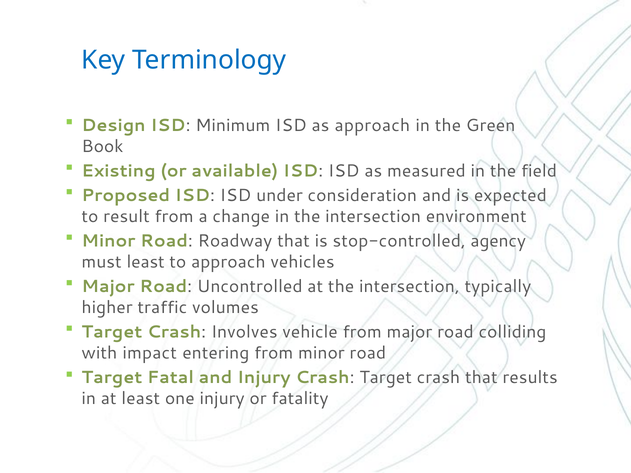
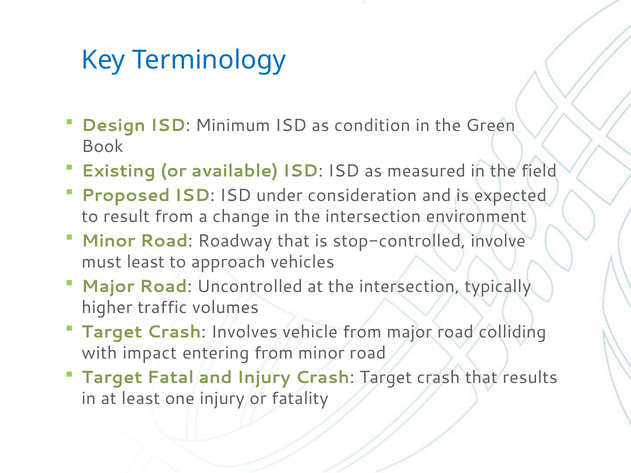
as approach: approach -> condition (372, 125)
agency: agency -> involve (498, 241)
